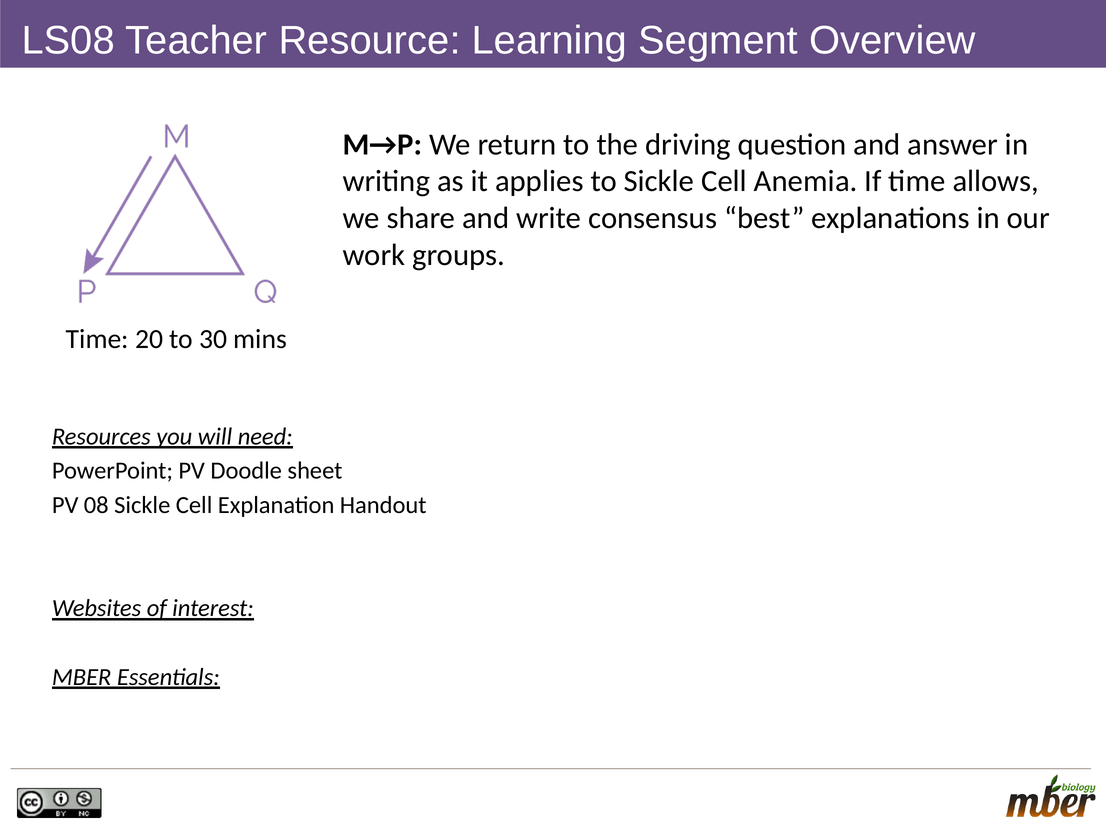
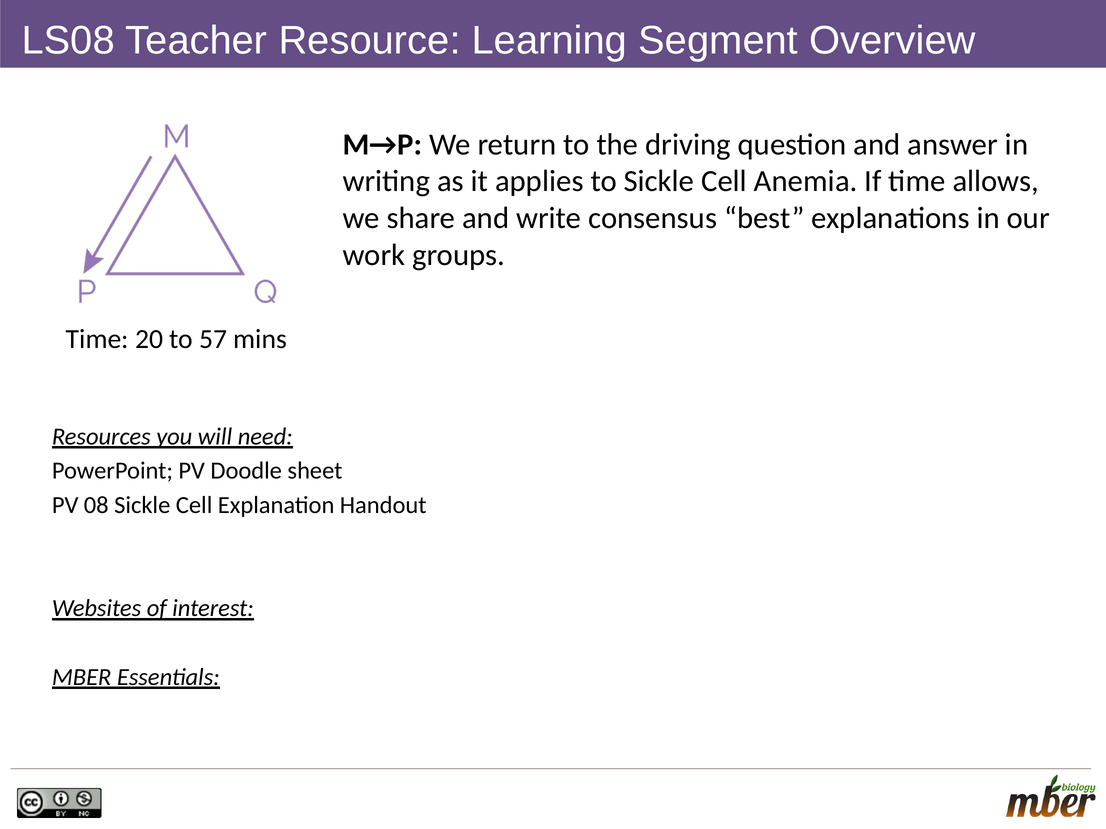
30: 30 -> 57 (213, 339)
